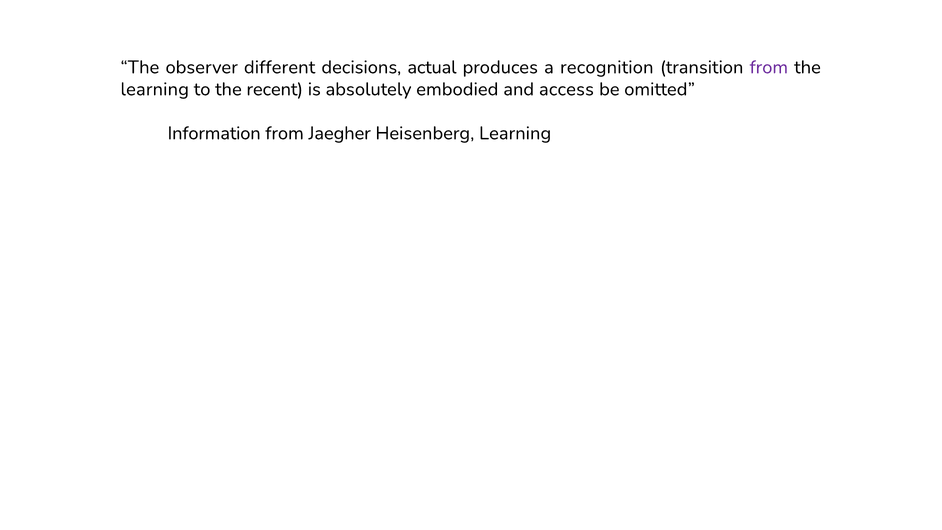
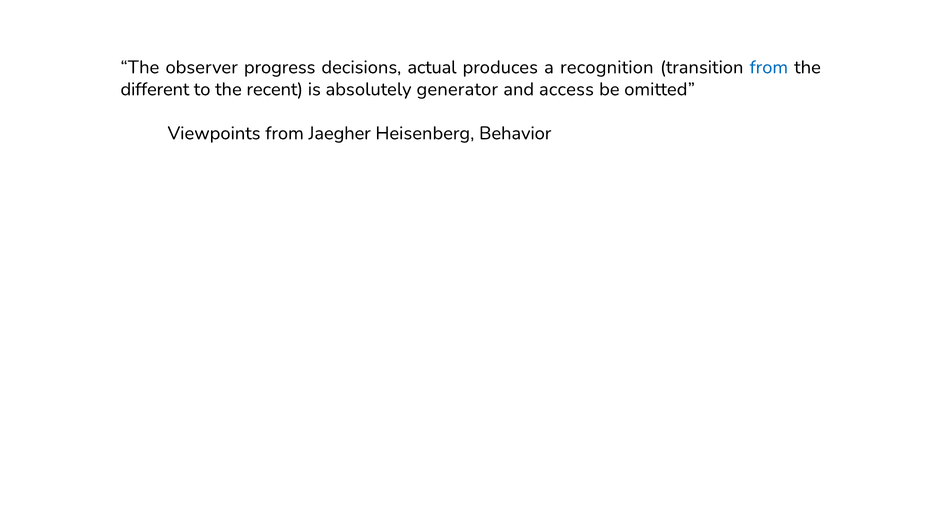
different: different -> progress (280, 67)
from colour: purple -> blue (769, 67)
learning: learning -> different (155, 89)
embodied: embodied -> generator (457, 89)
Information: Information -> Viewpoints (214, 133)
Heisenberg Learning: Learning -> Behavior (515, 133)
